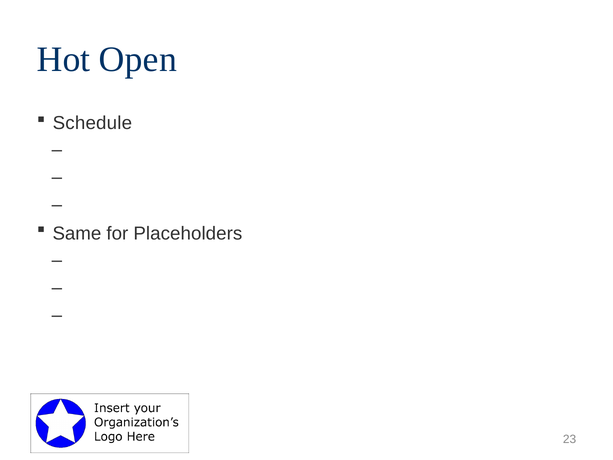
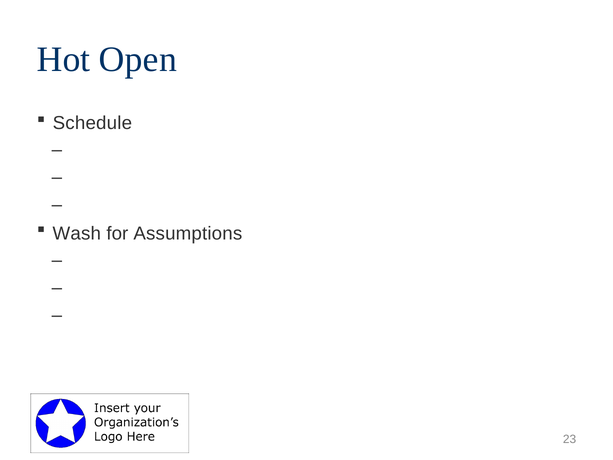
Same: Same -> Wash (77, 233)
Placeholders: Placeholders -> Assumptions (188, 233)
